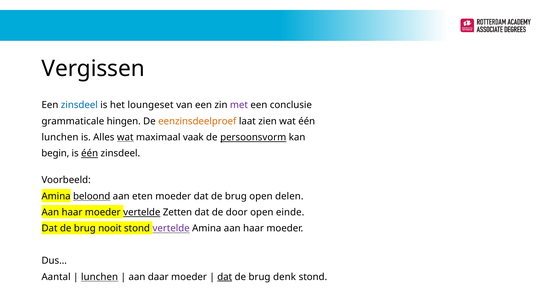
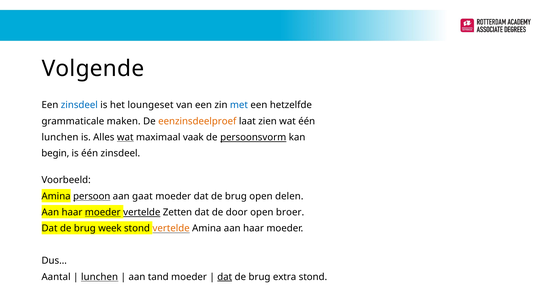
Vergissen: Vergissen -> Volgende (93, 69)
met colour: purple -> blue (239, 105)
conclusie: conclusie -> hetzelfde (291, 105)
hingen: hingen -> maken (124, 121)
één underline: present -> none (90, 153)
beloond: beloond -> persoon (92, 196)
eten: eten -> gaat (142, 196)
moeder underline: none -> present (103, 212)
einde: einde -> broer (290, 212)
nooit: nooit -> week (110, 228)
vertelde colour: purple -> orange (171, 228)
daar: daar -> tand (158, 276)
denk: denk -> extra (285, 276)
